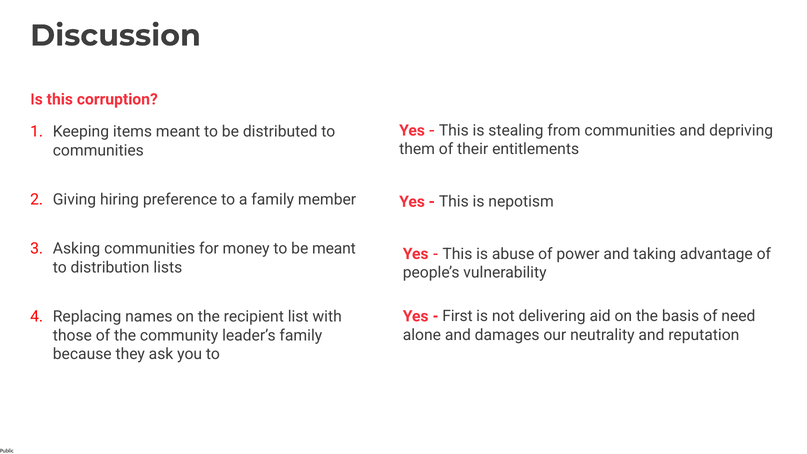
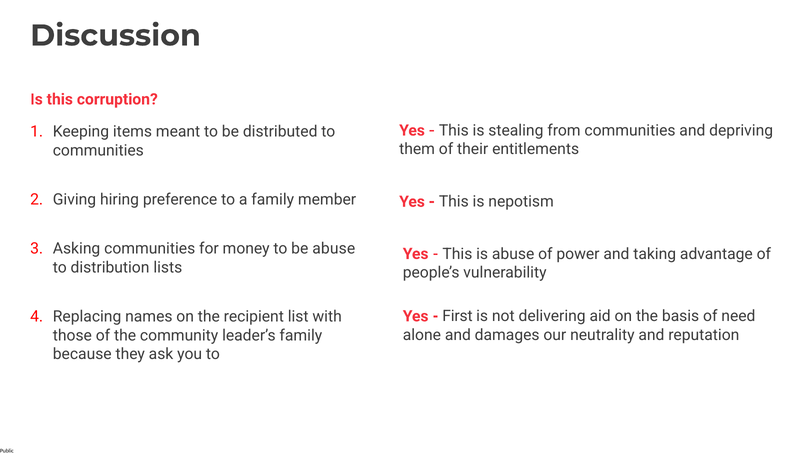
be meant: meant -> abuse (334, 249)
